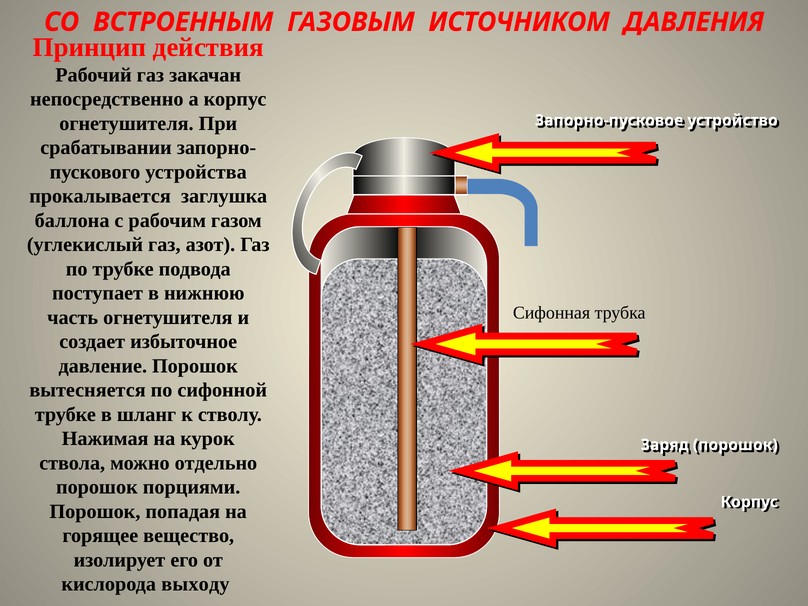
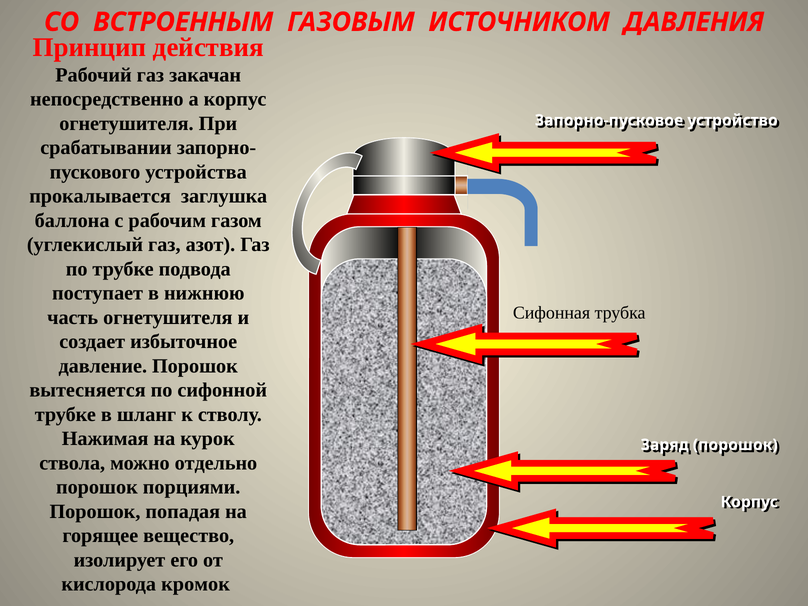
выходу: выходу -> кромок (196, 584)
